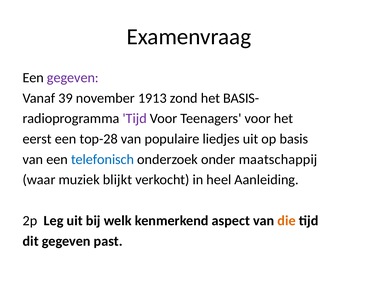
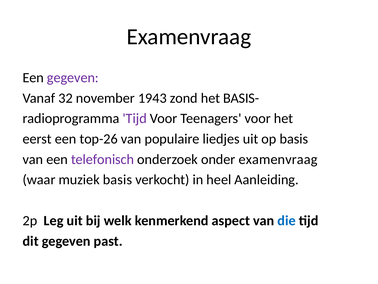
39: 39 -> 32 (66, 98)
1913: 1913 -> 1943 (152, 98)
top-28: top-28 -> top-26 (99, 139)
telefonisch colour: blue -> purple (103, 159)
onder maatschappij: maatschappij -> examenvraag (278, 159)
muziek blijkt: blijkt -> basis (117, 179)
die colour: orange -> blue (287, 220)
